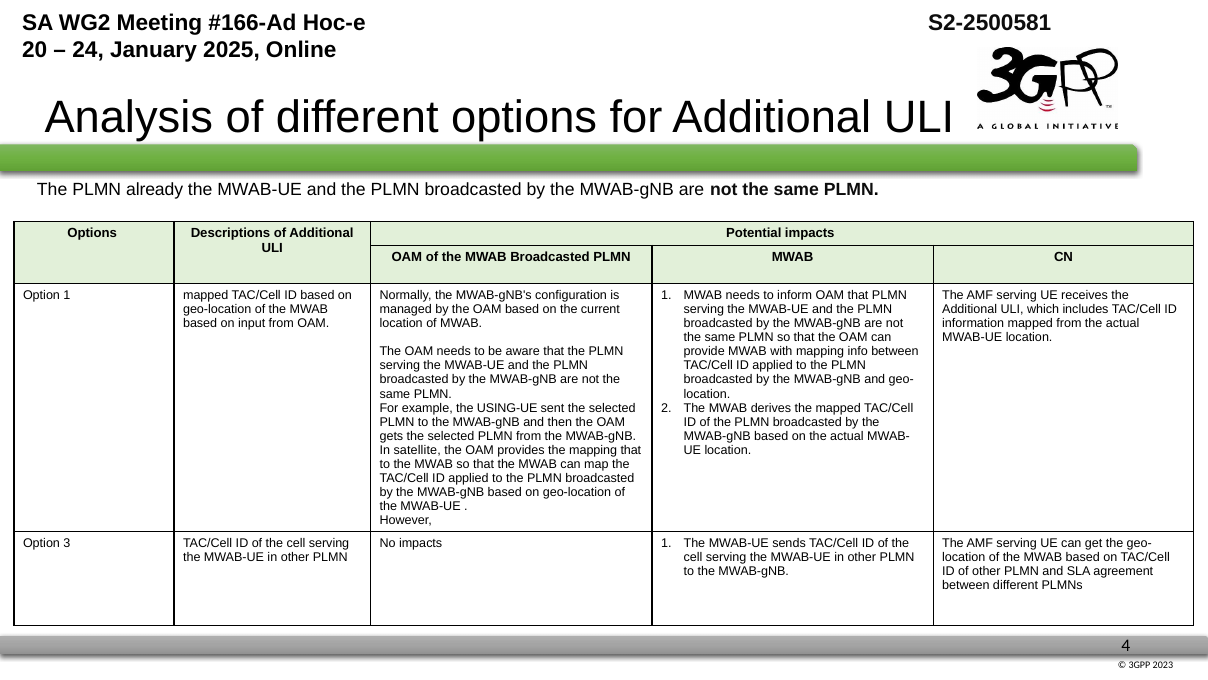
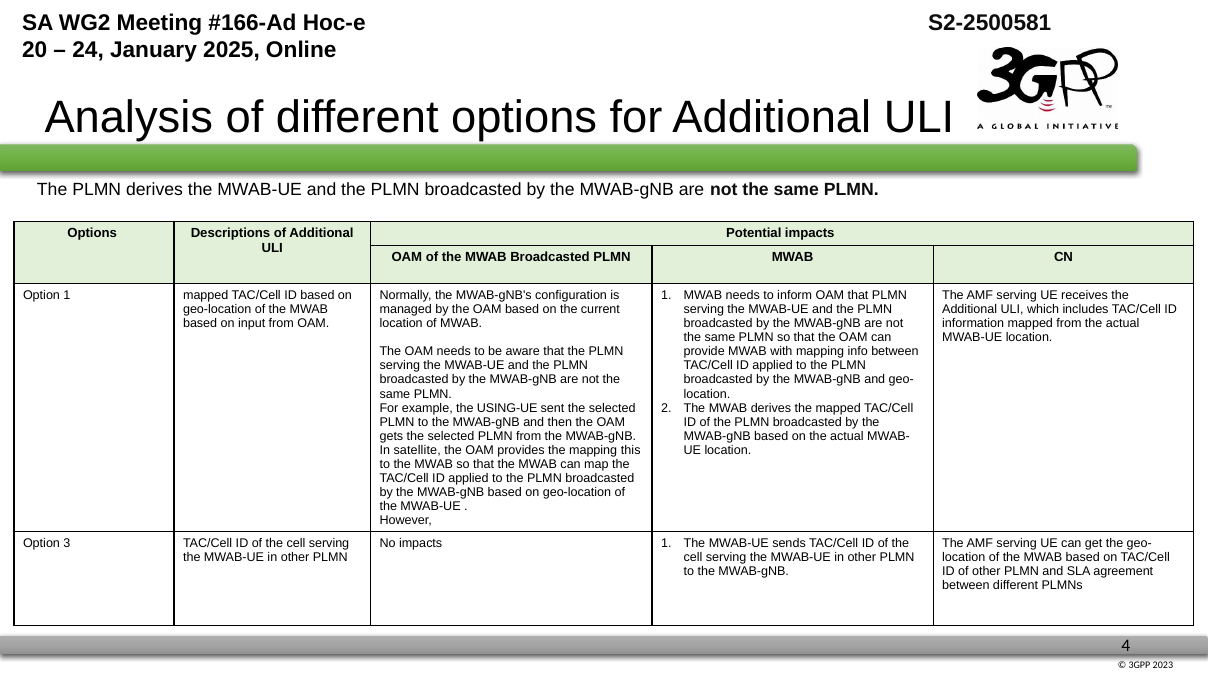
PLMN already: already -> derives (155, 190)
mapping that: that -> this (631, 450)
